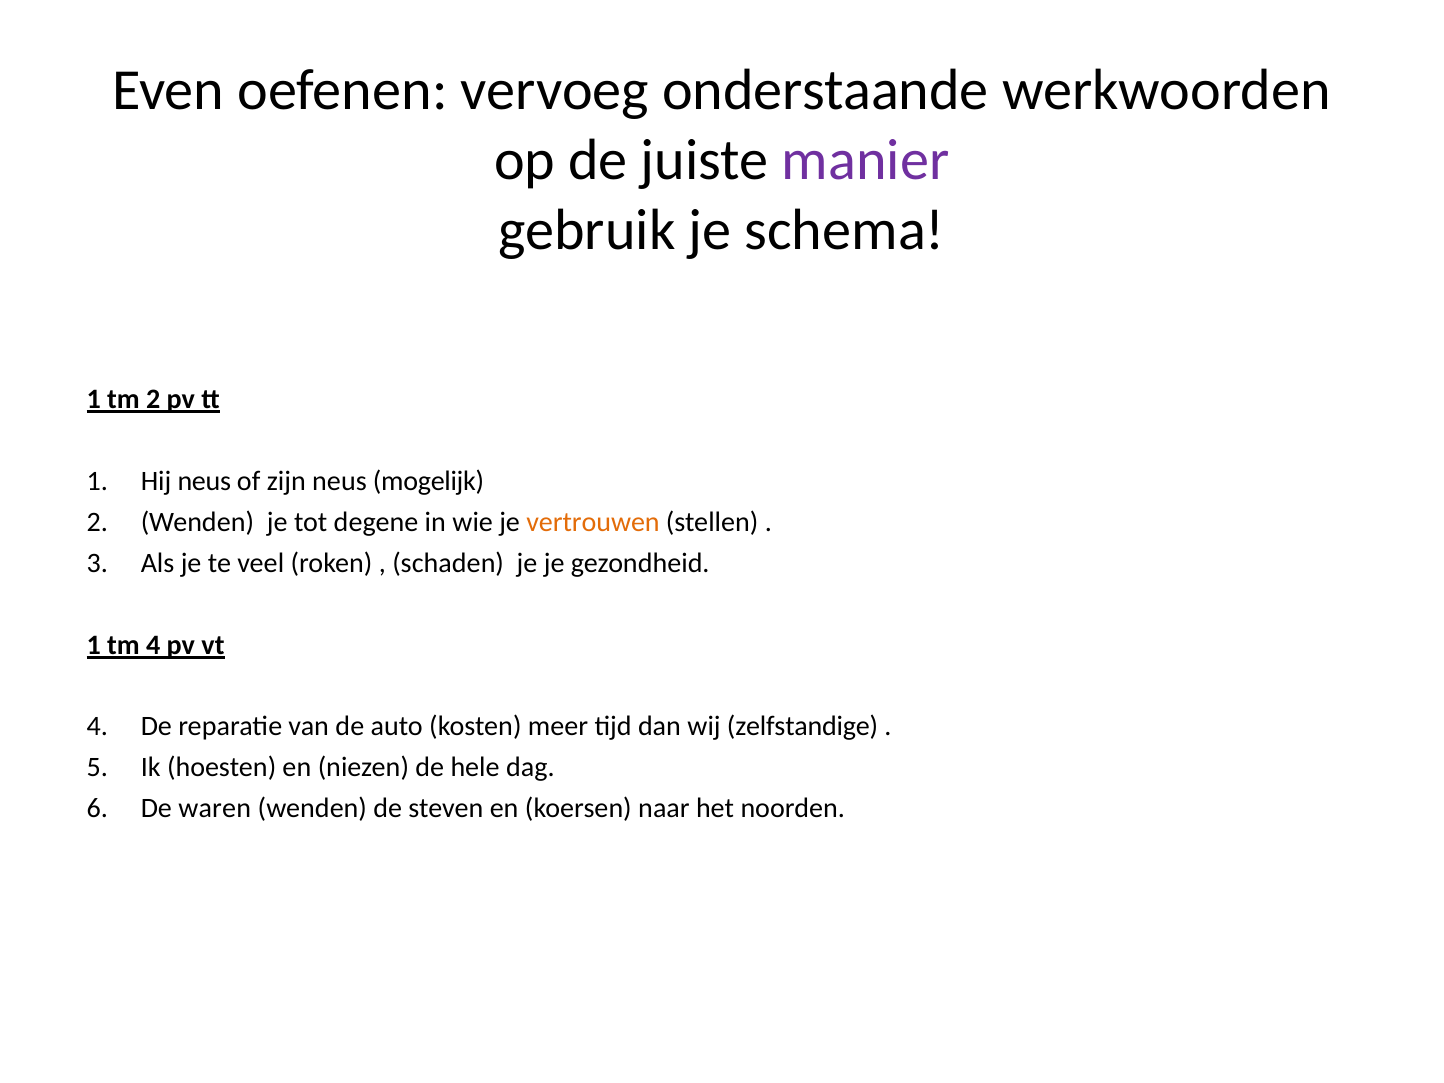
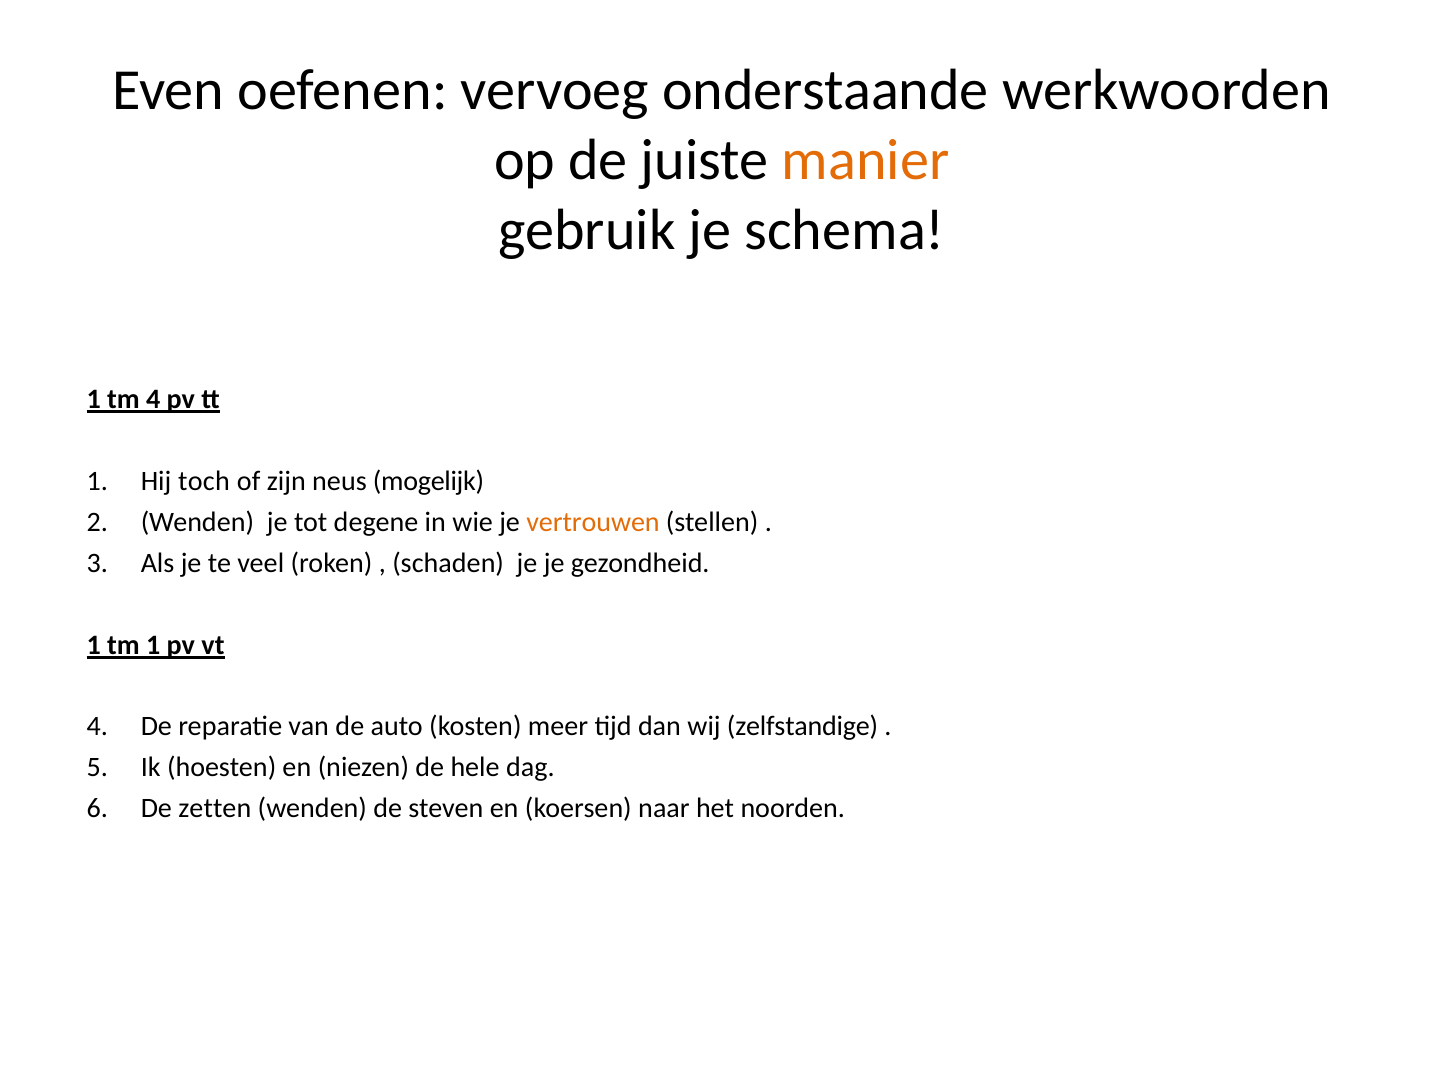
manier colour: purple -> orange (866, 160)
tm 2: 2 -> 4 (153, 399)
Hij neus: neus -> toch (204, 481)
tm 4: 4 -> 1 (153, 645)
waren: waren -> zetten (215, 809)
